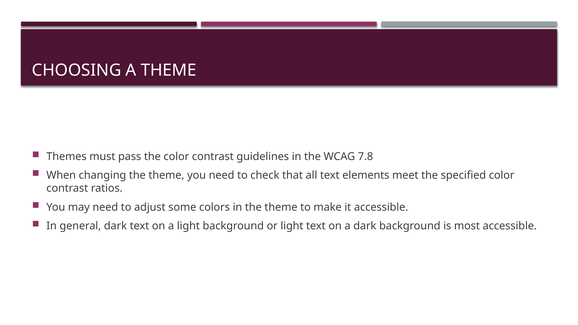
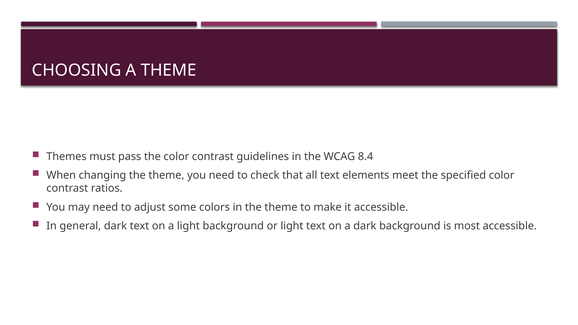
7.8: 7.8 -> 8.4 (366, 157)
